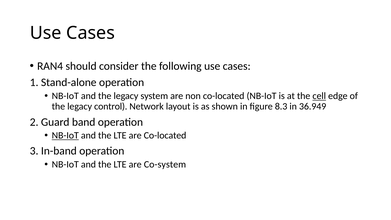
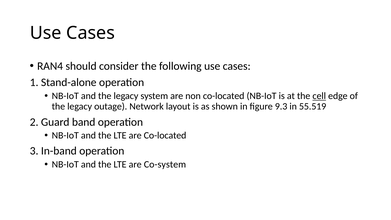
control: control -> outage (111, 106)
8.3: 8.3 -> 9.3 (281, 106)
36.949: 36.949 -> 55.519 (313, 106)
NB-IoT underline: present -> none (65, 135)
